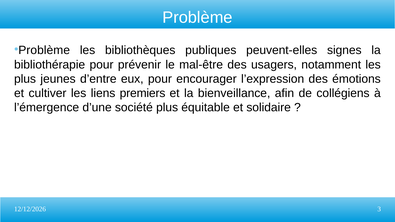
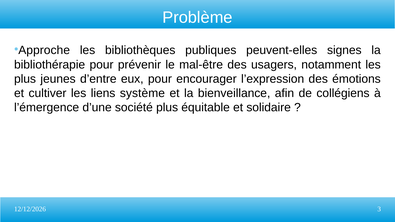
Problème: Problème -> Approche (44, 50)
premiers: premiers -> système (142, 93)
